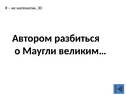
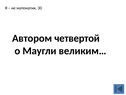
разбиться: разбиться -> четвертой (77, 38)
